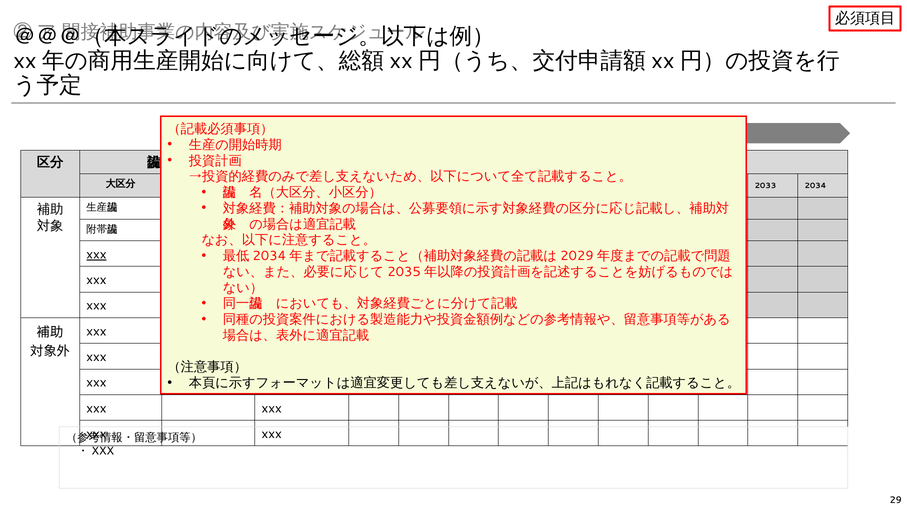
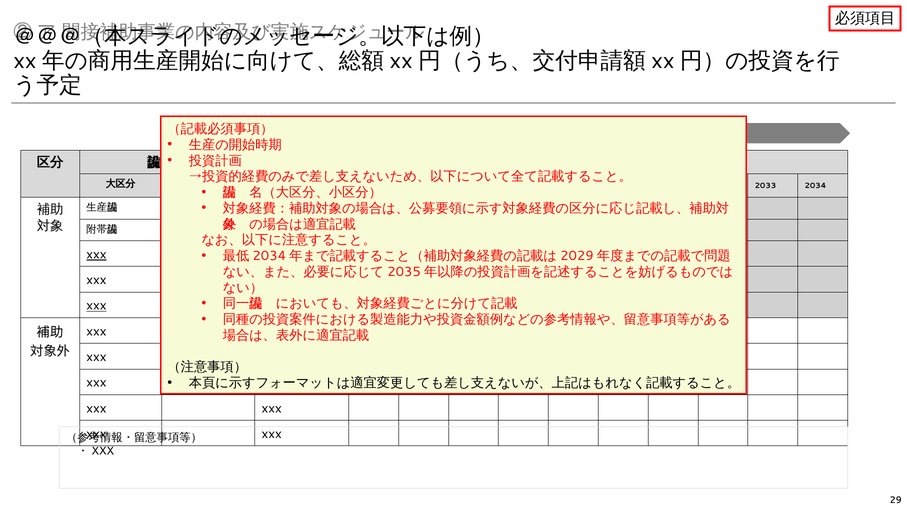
xxx underline: none -> present (96, 306)
